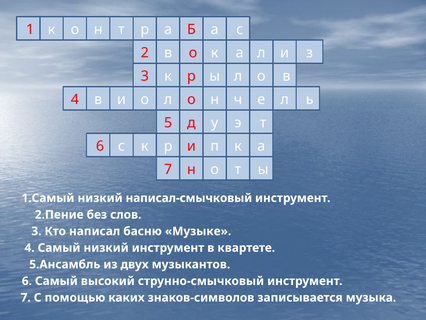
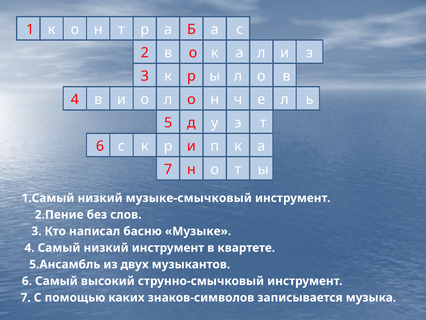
написал-смычковый: написал-смычковый -> музыке-смычковый (189, 198)
